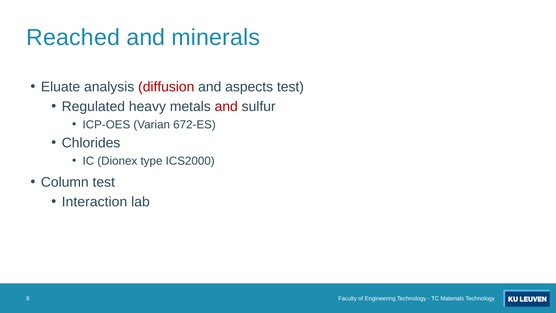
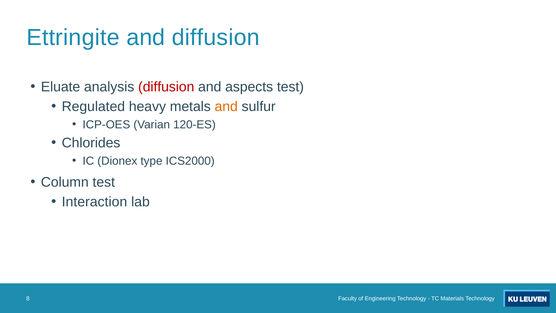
Reached: Reached -> Ettringite (73, 37)
and minerals: minerals -> diffusion (216, 37)
and colour: red -> orange (226, 106)
672-ES: 672-ES -> 120-ES (194, 125)
